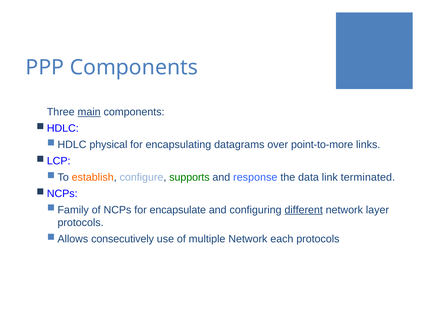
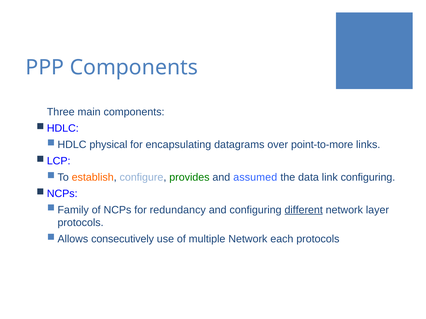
main underline: present -> none (89, 112)
supports: supports -> provides (189, 178)
response: response -> assumed (255, 178)
link terminated: terminated -> configuring (368, 178)
encapsulate: encapsulate -> redundancy (178, 210)
